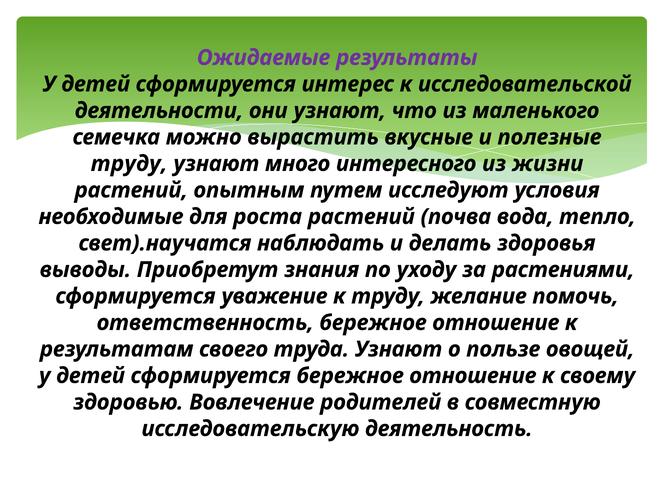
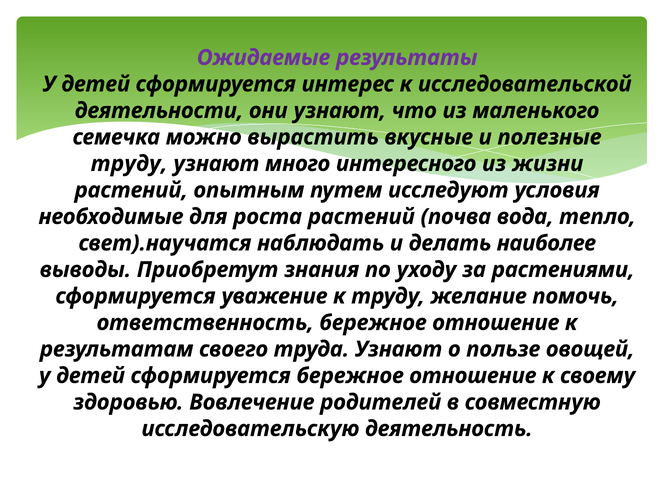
здоровья: здоровья -> наиболее (546, 243)
